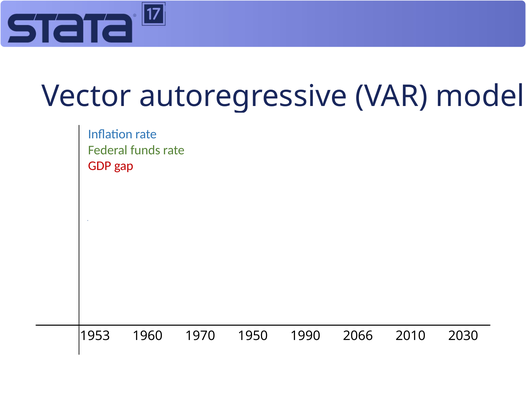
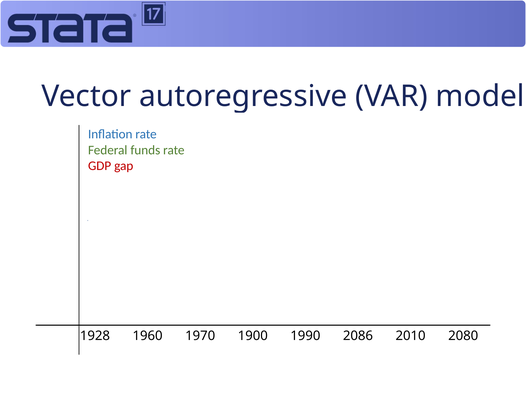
1953: 1953 -> 1928 (95, 335)
1950: 1950 -> 1900 (253, 335)
2066: 2066 -> 2086 (358, 335)
2030: 2030 -> 2080 (463, 335)
